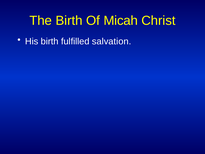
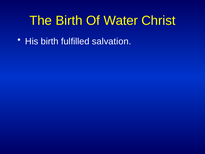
Micah: Micah -> Water (121, 21)
